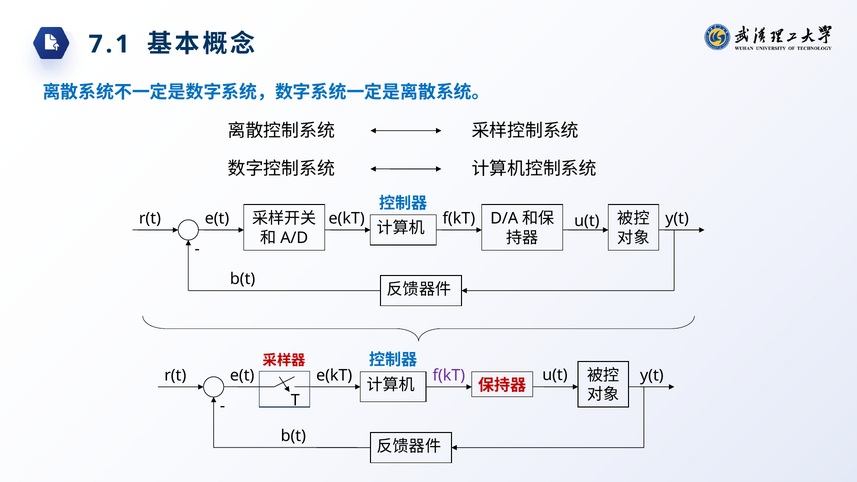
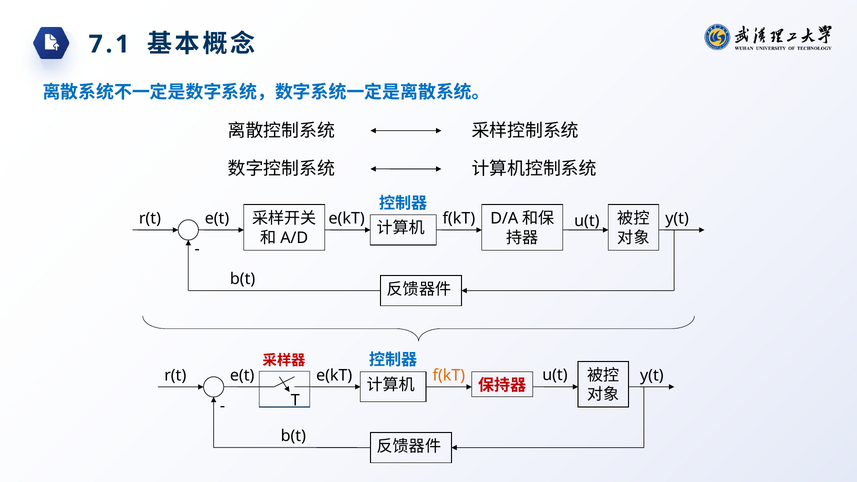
f(kT colour: purple -> orange (449, 376)
